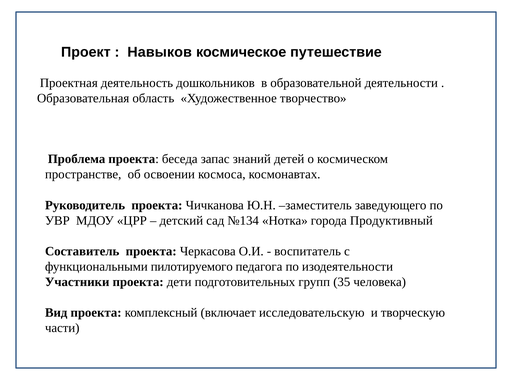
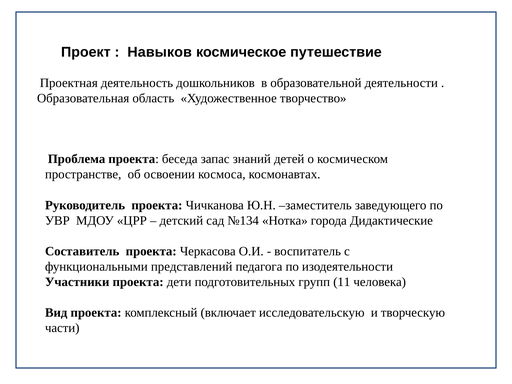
Продуктивный: Продуктивный -> Дидактические (391, 221)
пилотируемого: пилотируемого -> представлений (192, 267)
35: 35 -> 11 (342, 282)
